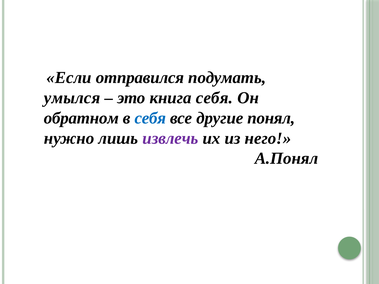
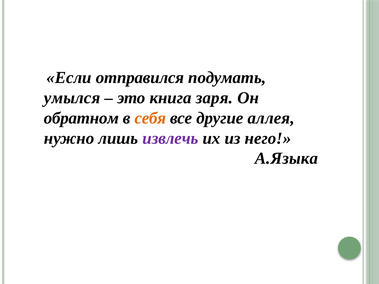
книга себя: себя -> заря (214, 98)
себя colour: blue -> orange (150, 118)
понял: понял -> аллея (271, 118)
А.Понял: А.Понял -> А.Языка (286, 159)
